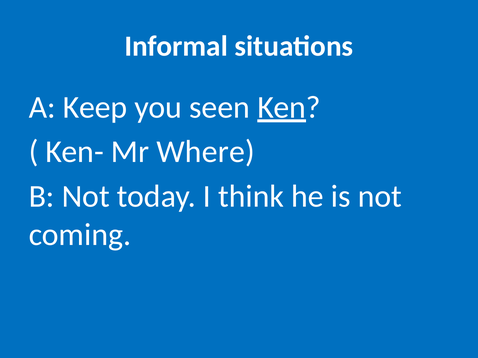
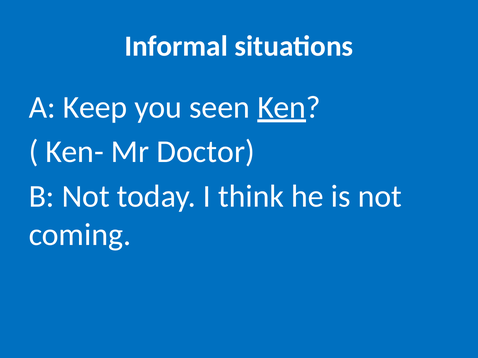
Where: Where -> Doctor (206, 152)
